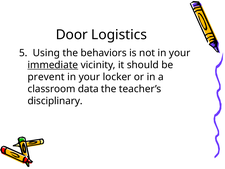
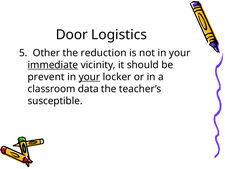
Using: Using -> Other (46, 53)
behaviors: behaviors -> reduction (104, 53)
your underline: none -> present (89, 77)
disciplinary: disciplinary -> susceptible (55, 101)
